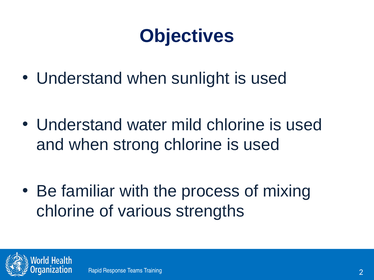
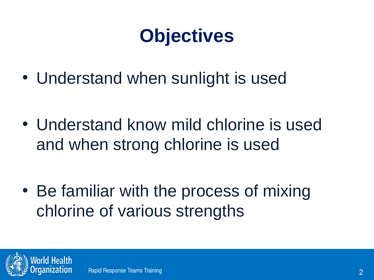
water: water -> know (147, 125)
